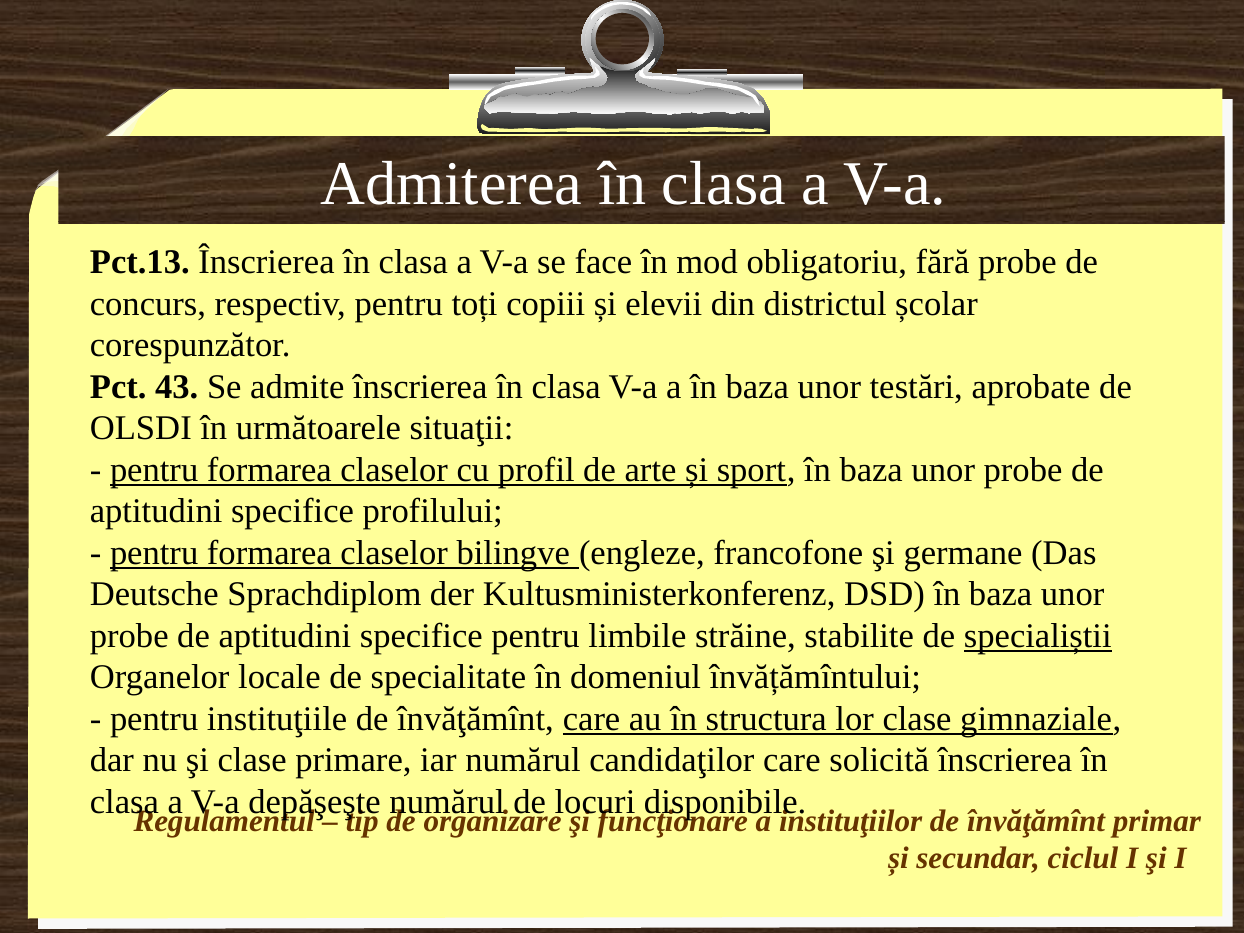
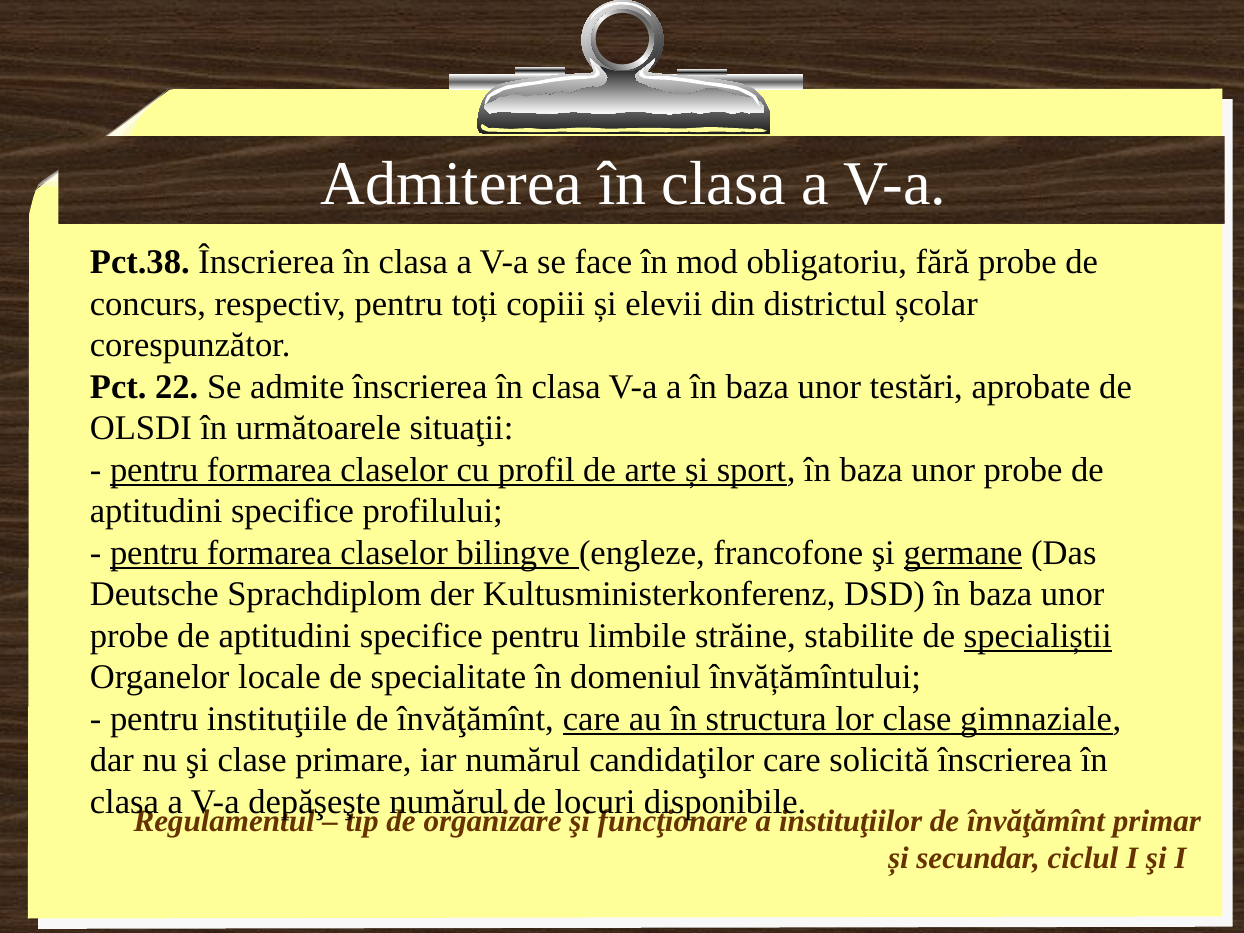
Pct.13: Pct.13 -> Pct.38 (140, 262)
43: 43 -> 22 (177, 387)
germane underline: none -> present (963, 553)
